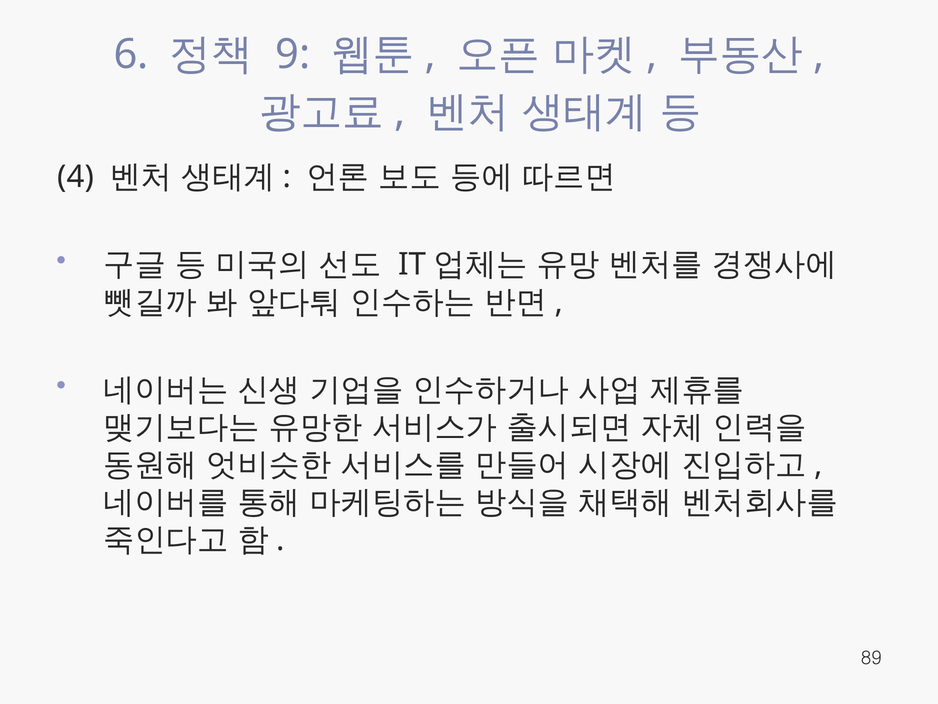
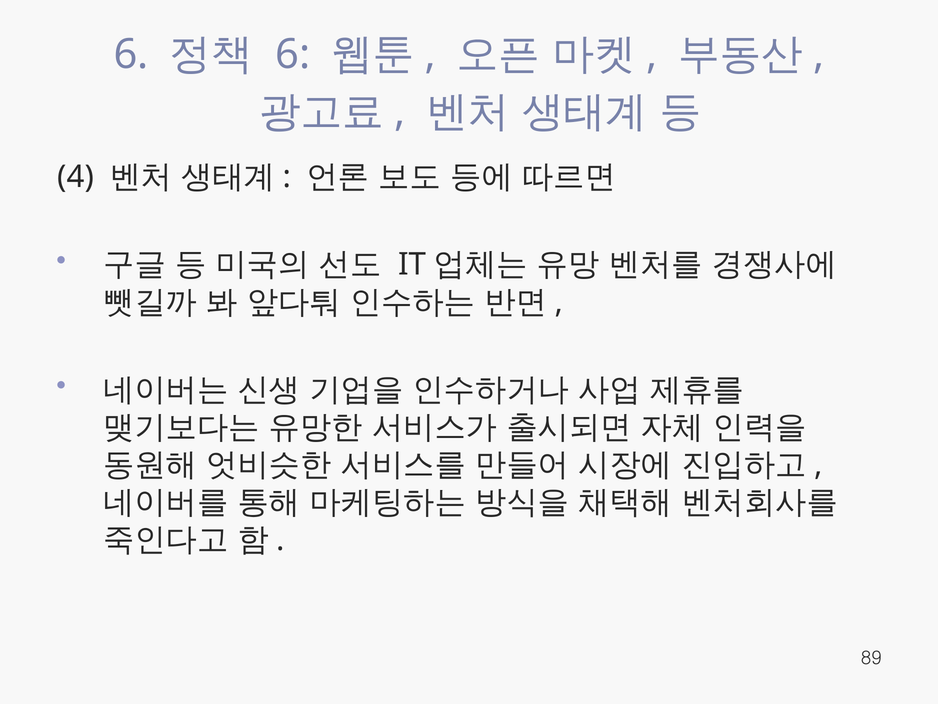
9: 9 -> 6 (293, 54)
